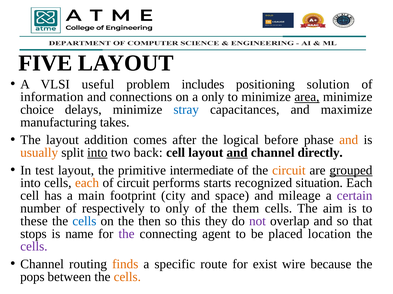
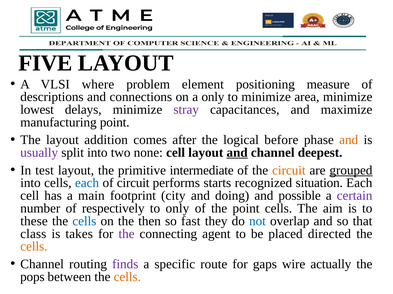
useful: useful -> where (98, 84)
includes: includes -> element (203, 84)
solution: solution -> measure (328, 84)
information: information -> descriptions (52, 97)
area underline: present -> none (307, 97)
choice: choice -> lowest (37, 110)
stray colour: blue -> purple (186, 110)
manufacturing takes: takes -> point (115, 123)
usually colour: orange -> purple (39, 153)
into underline: present -> none (97, 153)
back: back -> none (148, 153)
directly: directly -> deepest (320, 153)
each colour: orange -> blue (87, 183)
space: space -> doing (232, 196)
mileage: mileage -> possible (300, 196)
the them: them -> point (246, 209)
this: this -> fast (191, 222)
not colour: purple -> blue (257, 222)
stops: stops -> class (33, 234)
name: name -> takes (79, 234)
location: location -> directed (329, 234)
cells colour: purple -> orange (34, 247)
finds colour: orange -> purple (125, 265)
exist: exist -> gaps (265, 265)
because: because -> actually (331, 265)
